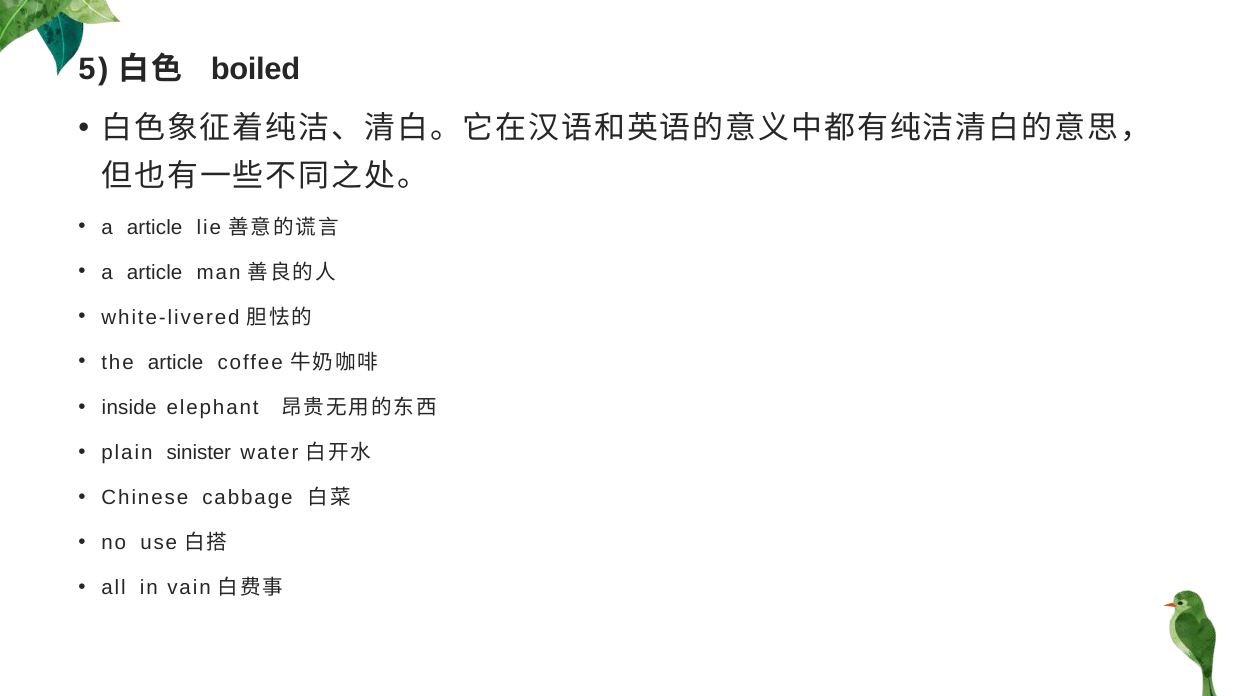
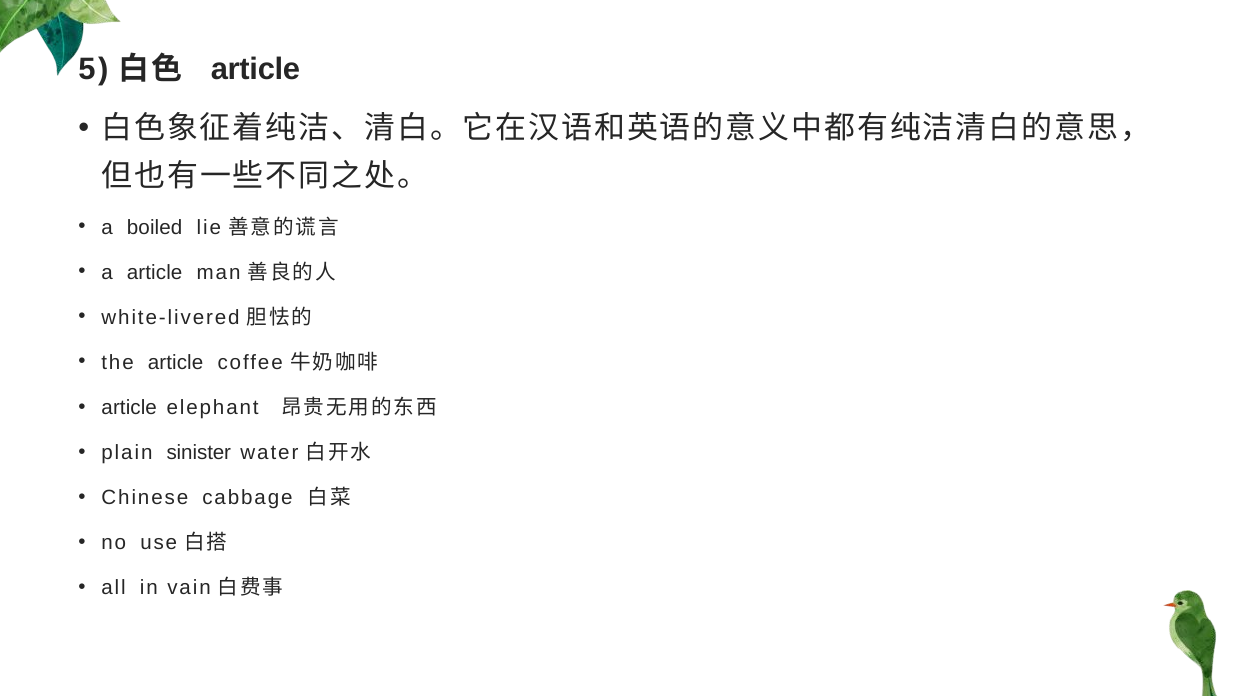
boiled: boiled -> article (255, 70)
article: article -> boiled (155, 227)
inside: inside -> article (129, 407)
